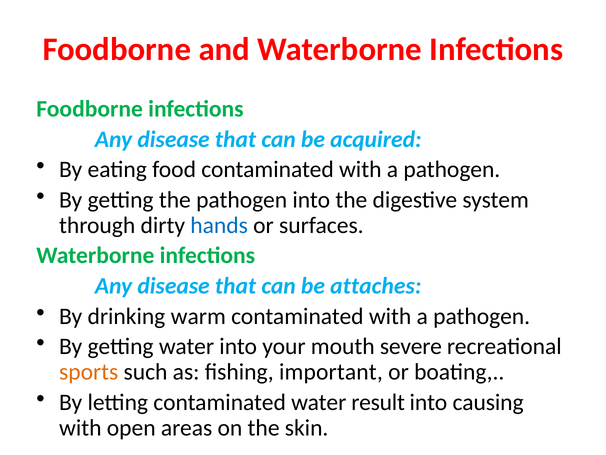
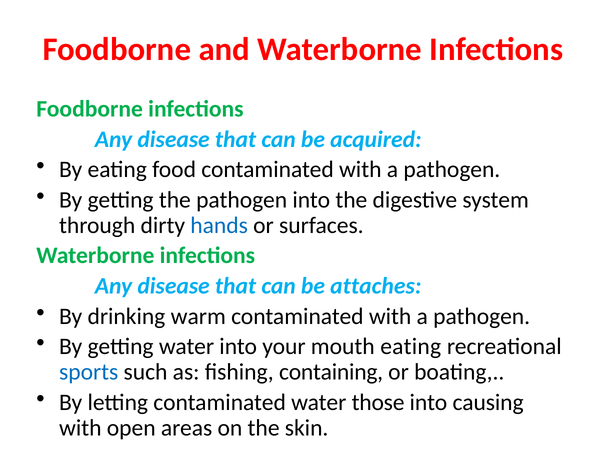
mouth severe: severe -> eating (411, 346)
sports colour: orange -> blue (89, 372)
important: important -> containing (331, 372)
result: result -> those (378, 402)
